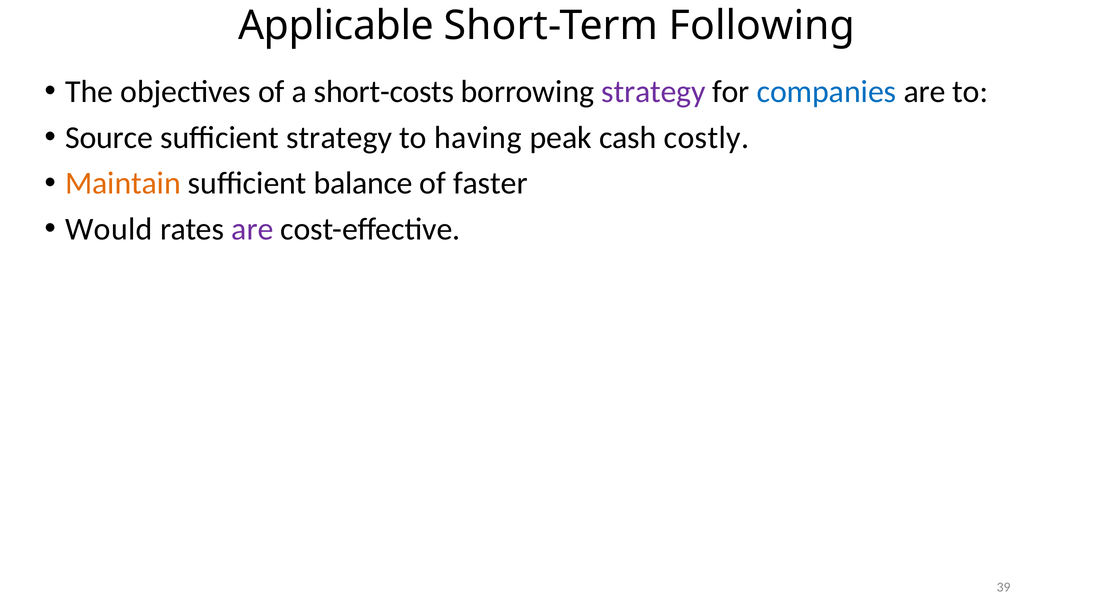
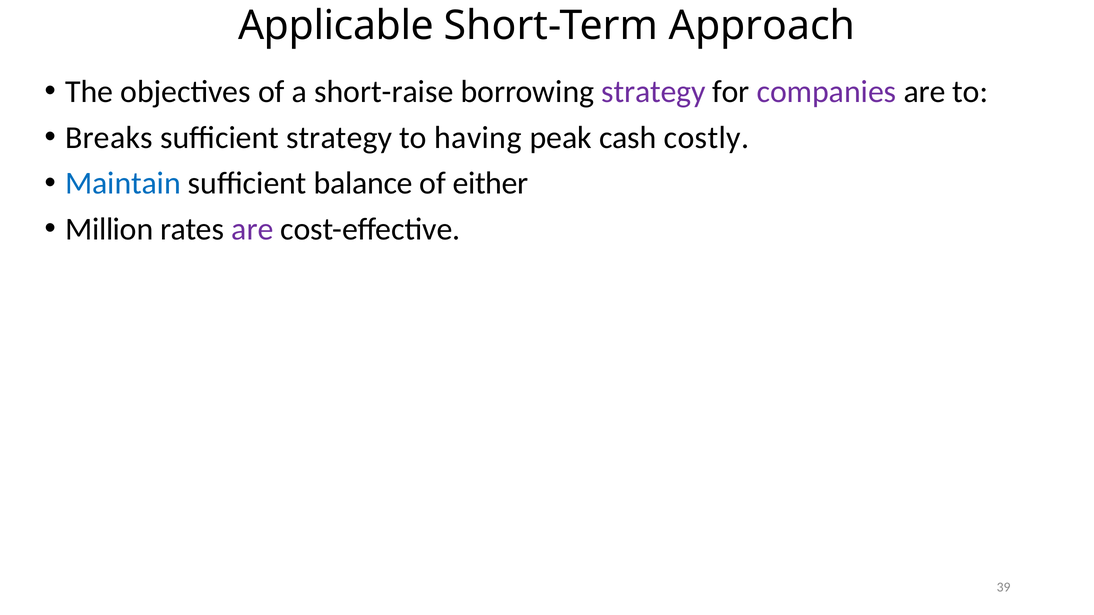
Following: Following -> Approach (762, 26)
short-costs: short-costs -> short-raise (384, 92)
companies colour: blue -> purple (827, 92)
Source: Source -> Breaks (109, 138)
Maintain colour: orange -> blue (123, 183)
faster: faster -> either (491, 183)
Would: Would -> Million (109, 229)
